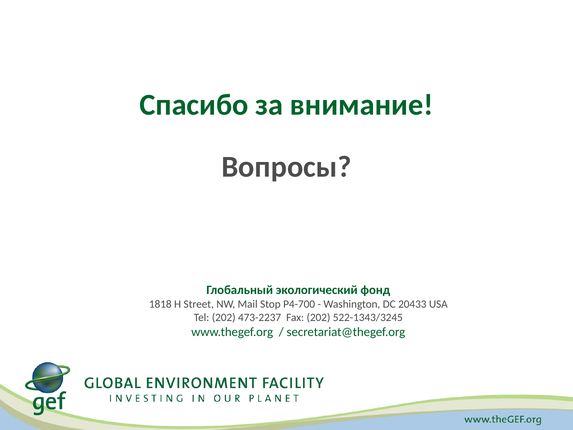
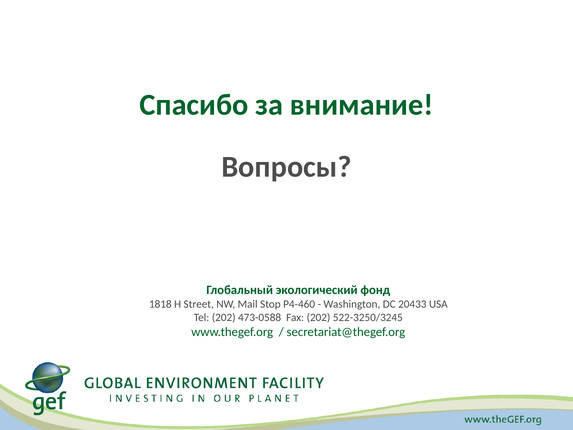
P4-700: P4-700 -> P4-460 (299, 304)
473-2237: 473-2237 -> 473-0588 (260, 317)
522-1343/3245: 522-1343/3245 -> 522-3250/3245 (368, 317)
